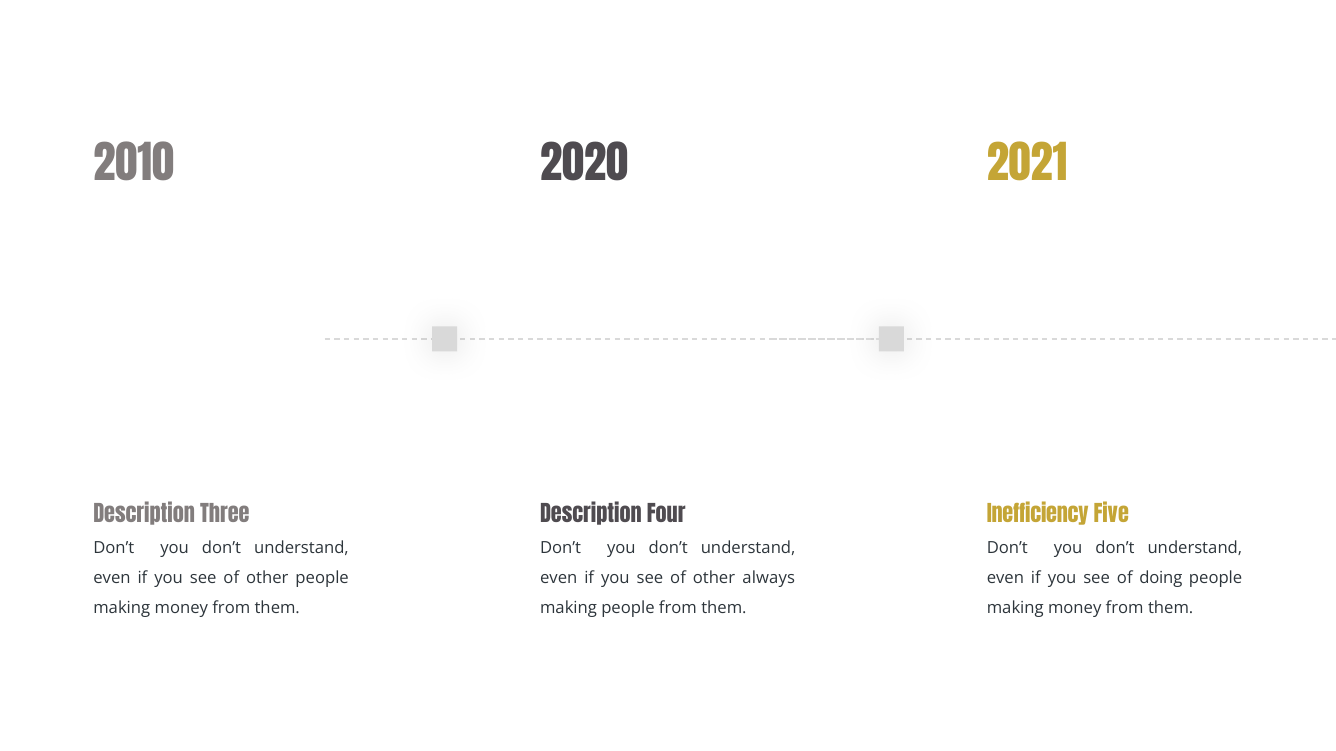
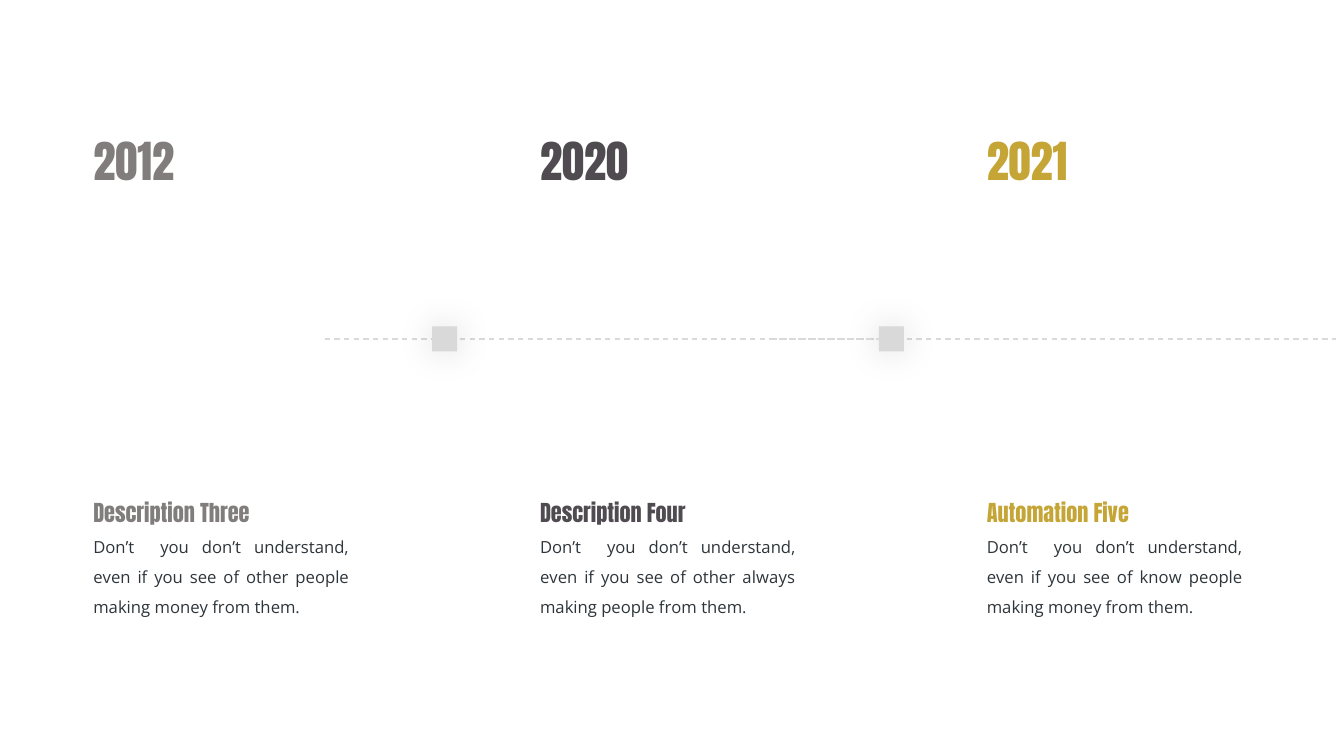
2010: 2010 -> 2012 (134, 166)
Inefficiency: Inefficiency -> Automation (1038, 515)
doing: doing -> know (1161, 579)
